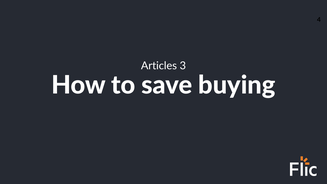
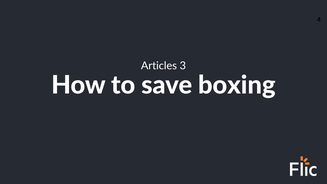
buying: buying -> boxing (237, 85)
